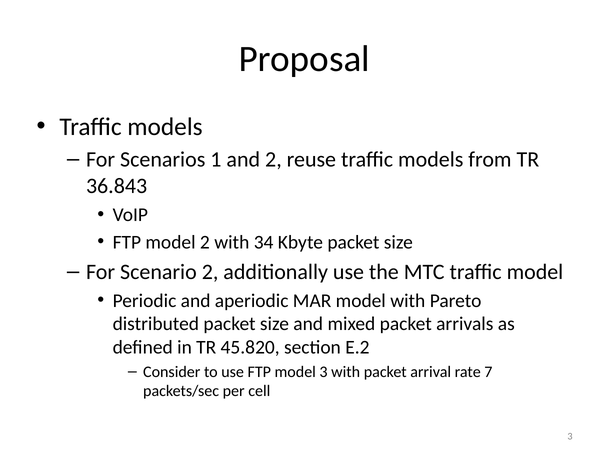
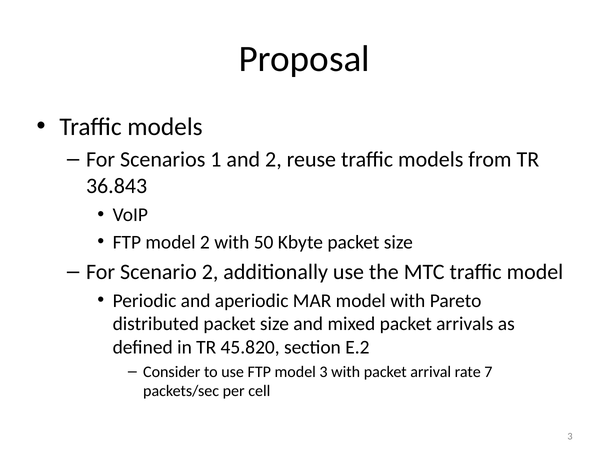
34: 34 -> 50 (264, 242)
